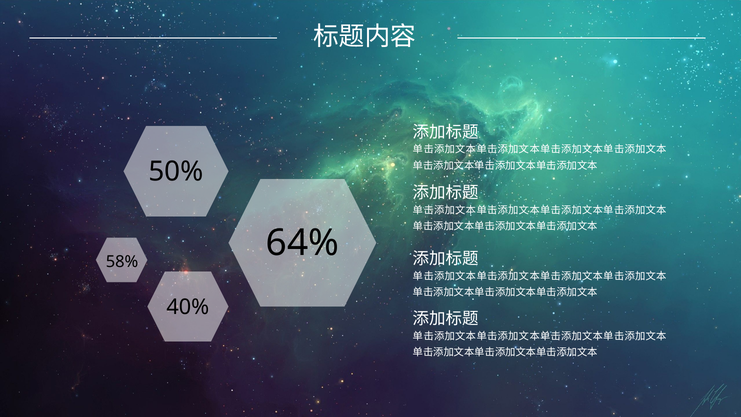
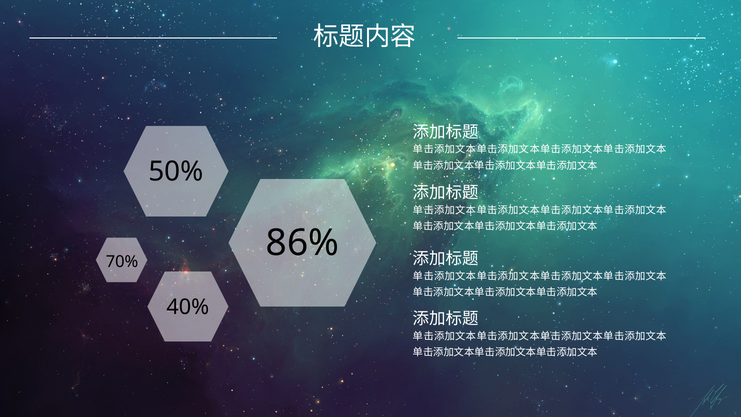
64%: 64% -> 86% (302, 243)
58%: 58% -> 70% (122, 262)
